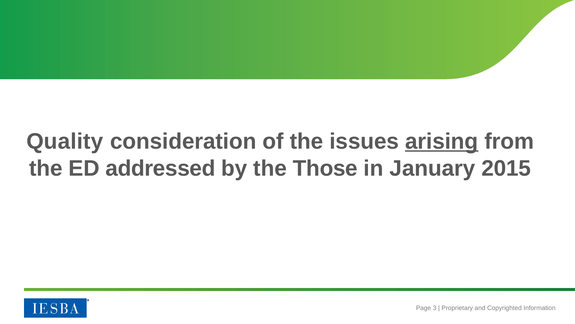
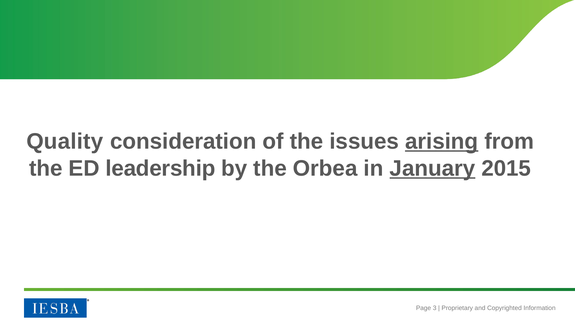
addressed: addressed -> leadership (160, 168)
Those: Those -> Orbea (325, 168)
January underline: none -> present (432, 168)
